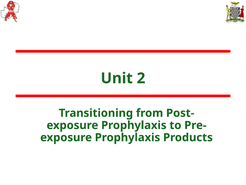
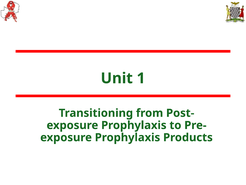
2: 2 -> 1 (141, 78)
